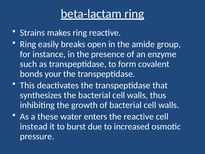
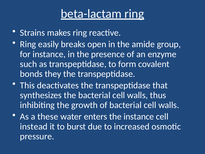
your: your -> they (53, 74)
the reactive: reactive -> instance (139, 116)
